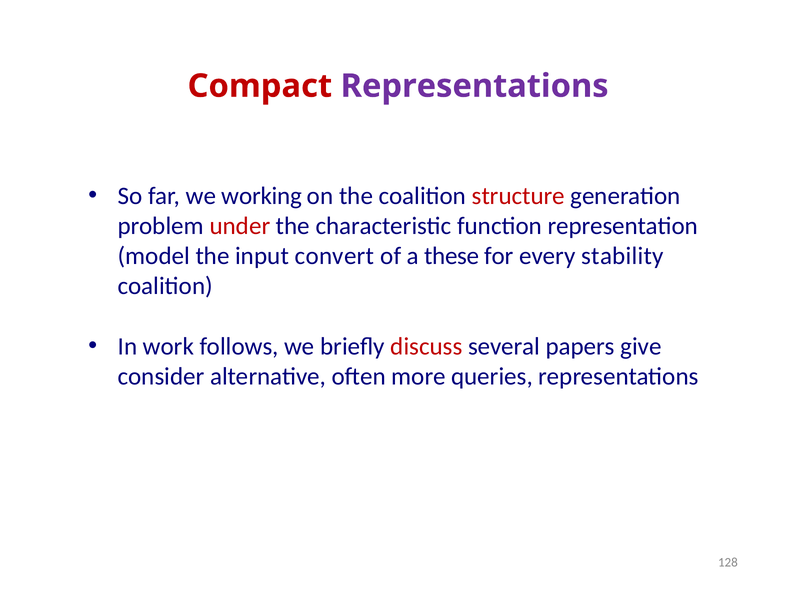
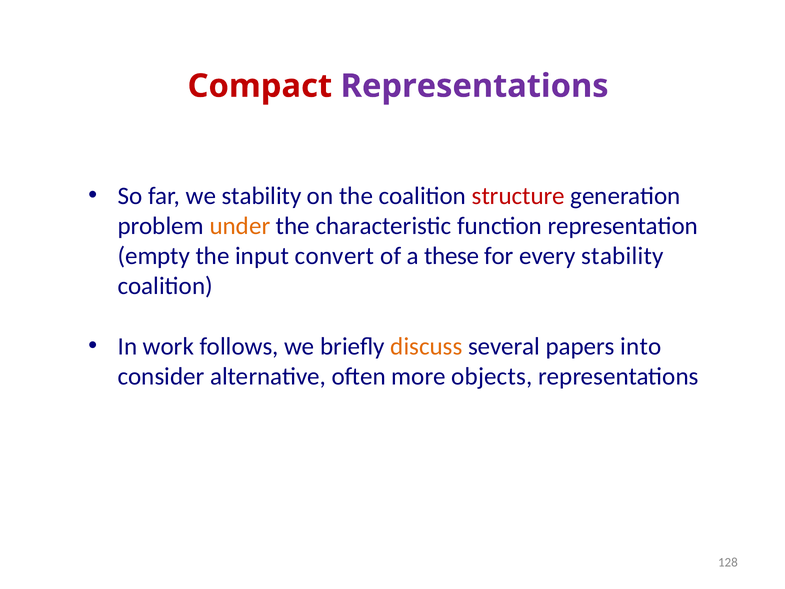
we working: working -> stability (262, 196)
under colour: red -> orange (240, 226)
model: model -> empty (154, 256)
discuss colour: red -> orange (426, 346)
give: give -> into (641, 346)
queries: queries -> objects (492, 376)
